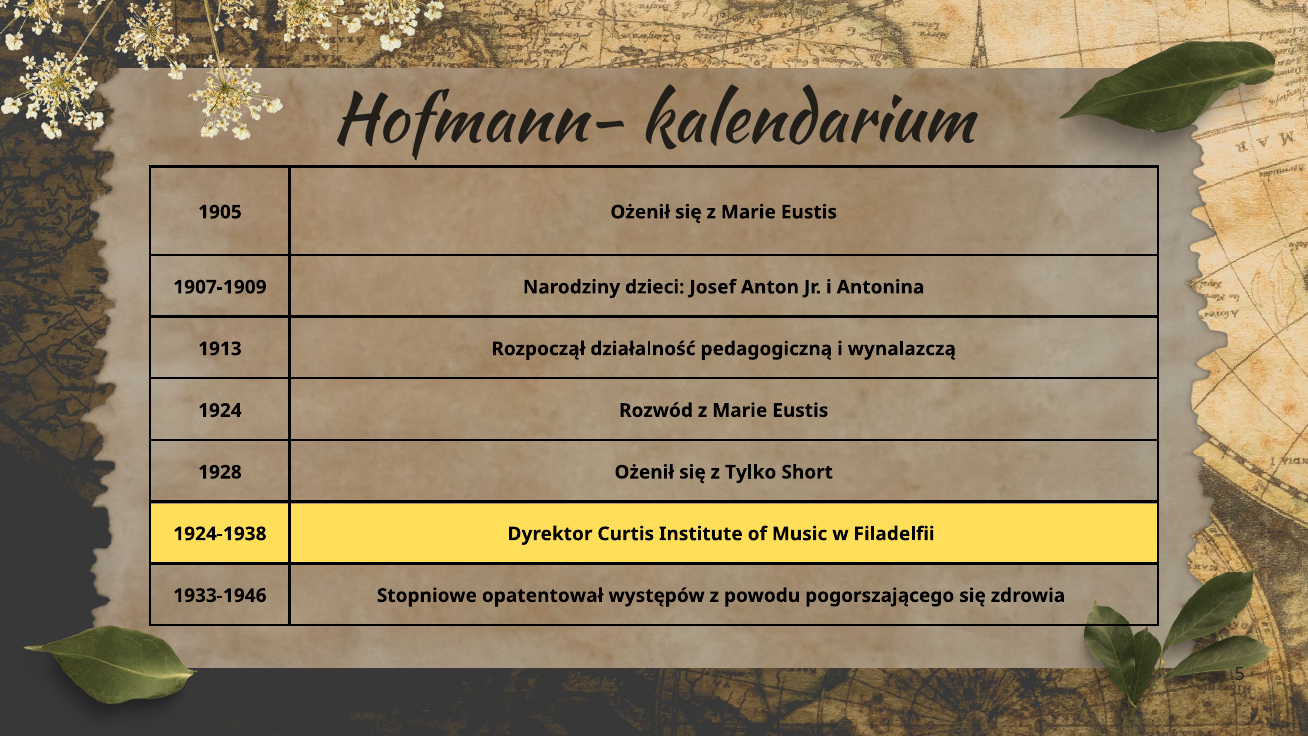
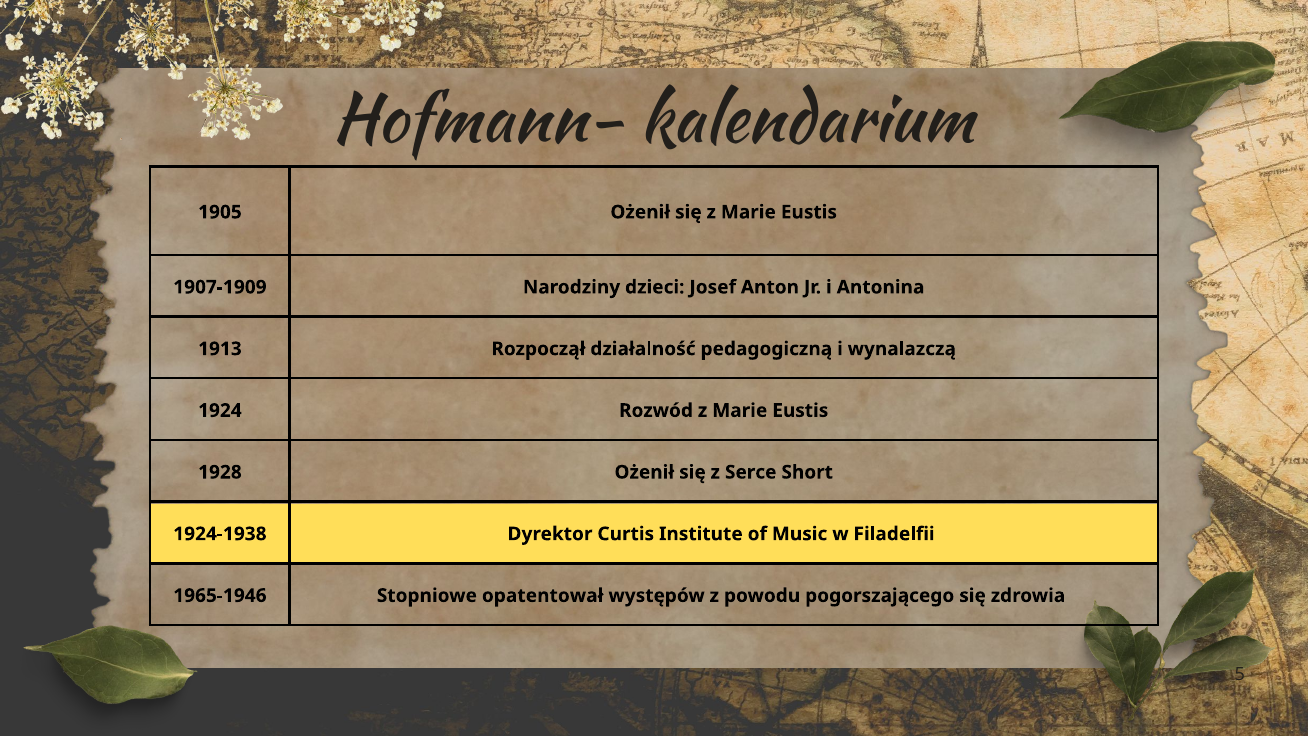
Tylko: Tylko -> Serce (751, 472)
1933-1946: 1933-1946 -> 1965-1946 (220, 595)
